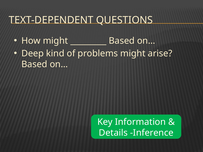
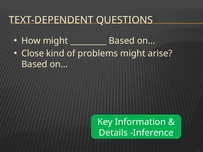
Deep: Deep -> Close (33, 54)
